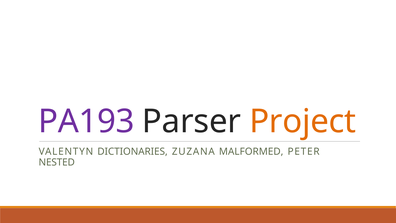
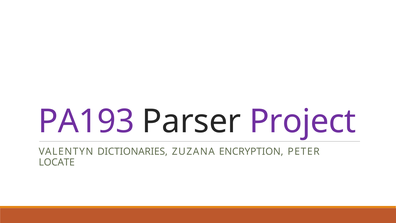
Project colour: orange -> purple (303, 121)
MALFORMED: MALFORMED -> ENCRYPTION (251, 151)
NESTED: NESTED -> LOCATE (57, 162)
